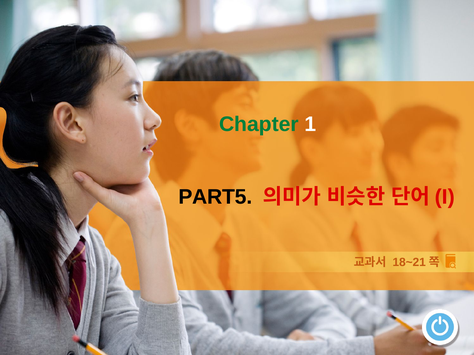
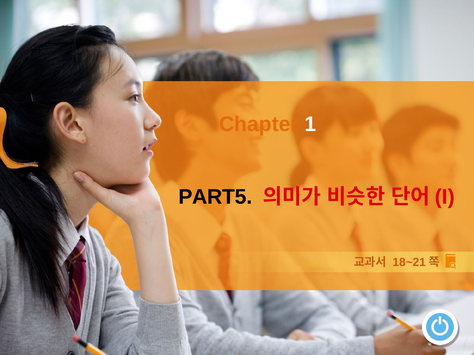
Chapter colour: green -> orange (259, 124)
